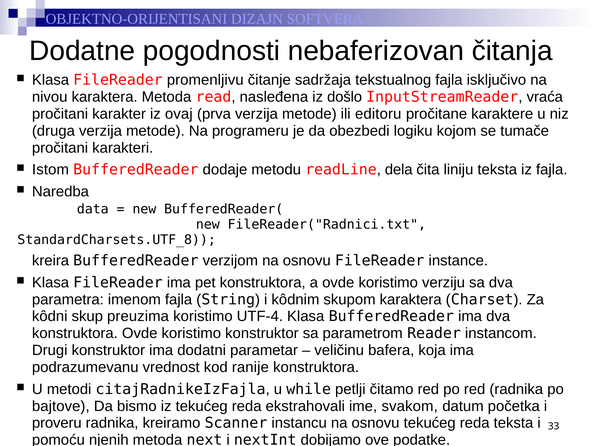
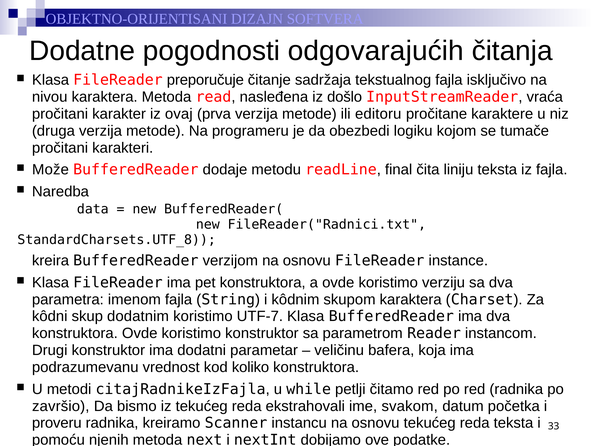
nebaferizovan: nebaferizovan -> odgovarajućih (376, 51)
promenljivu: promenljivu -> preporučuje (205, 80)
Istom: Istom -> Može (50, 170)
dela: dela -> final (399, 170)
preuzima: preuzima -> dodatnim (138, 317)
UTF-4: UTF-4 -> UTF-7 (260, 317)
ranije: ranije -> koliko (250, 367)
bajtove: bajtove -> završio (61, 406)
